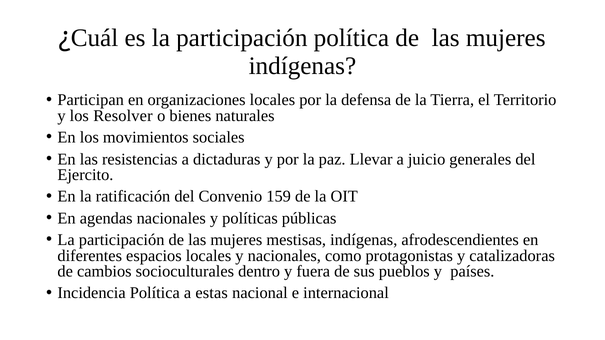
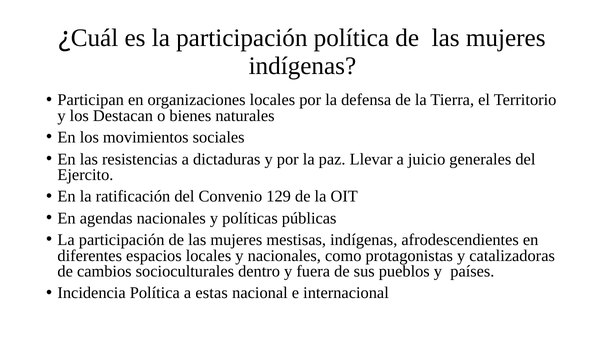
Resolver: Resolver -> Destacan (123, 116)
159: 159 -> 129 (279, 197)
